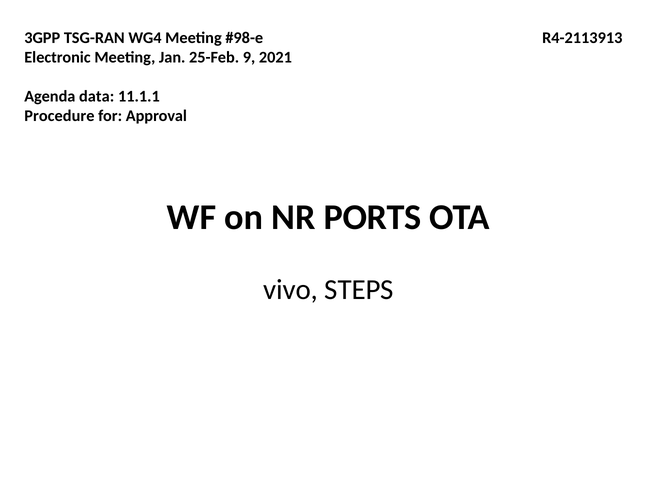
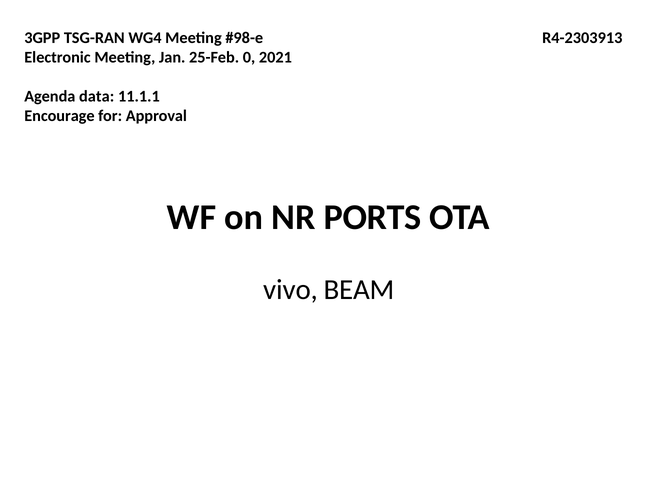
R4-2113913: R4-2113913 -> R4-2303913 (582, 38)
9: 9 -> 0 (249, 57)
Procedure: Procedure -> Encourage (59, 116)
STEPS: STEPS -> BEAM (359, 290)
